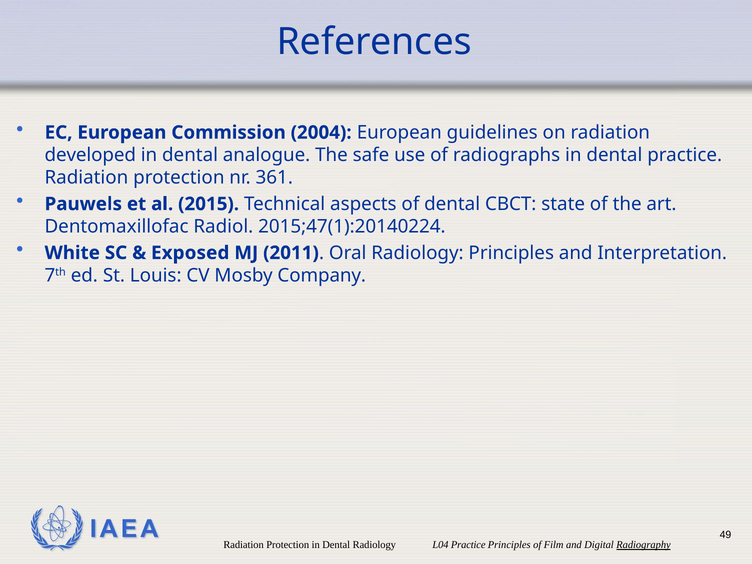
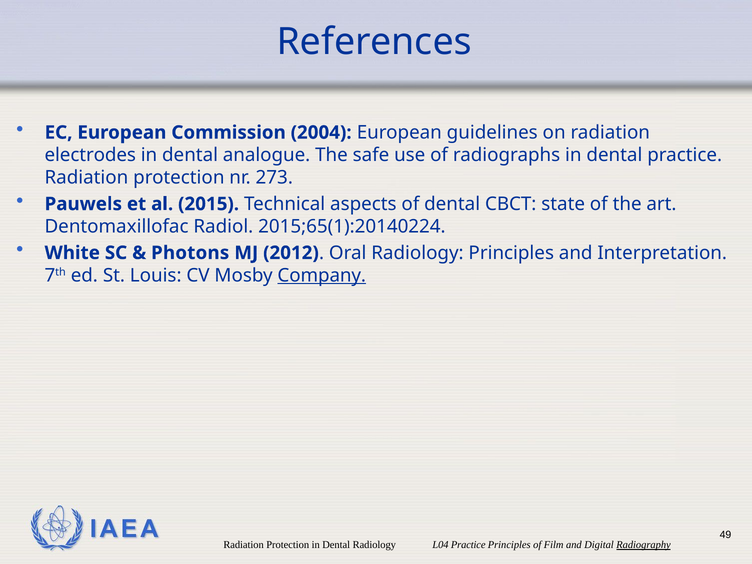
developed: developed -> electrodes (90, 155)
361: 361 -> 273 (274, 178)
2015;47(1):20140224: 2015;47(1):20140224 -> 2015;65(1):20140224 (352, 227)
Exposed: Exposed -> Photons (190, 253)
2011: 2011 -> 2012 (291, 253)
Company underline: none -> present (322, 275)
